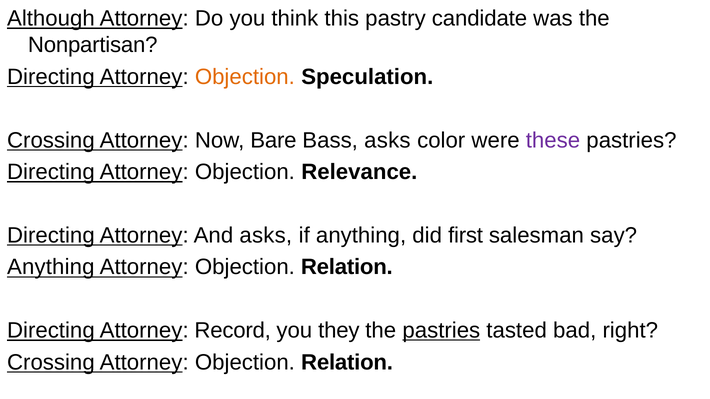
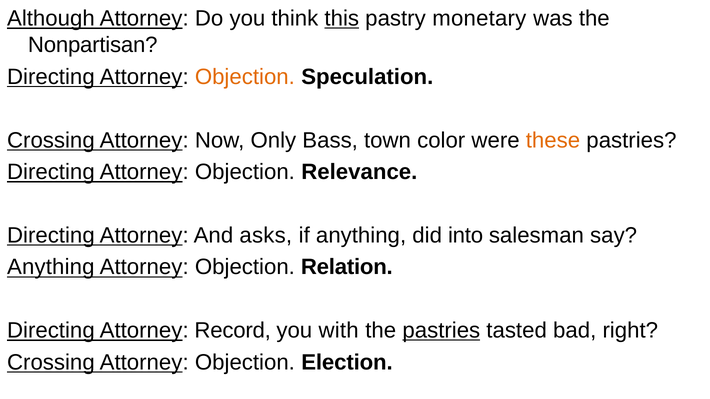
this underline: none -> present (342, 18)
candidate: candidate -> monetary (479, 18)
Bare: Bare -> Only (273, 140)
Bass asks: asks -> town (387, 140)
these colour: purple -> orange (553, 140)
first: first -> into (466, 236)
they: they -> with (339, 331)
Crossing Attorney Objection Relation: Relation -> Election (347, 363)
